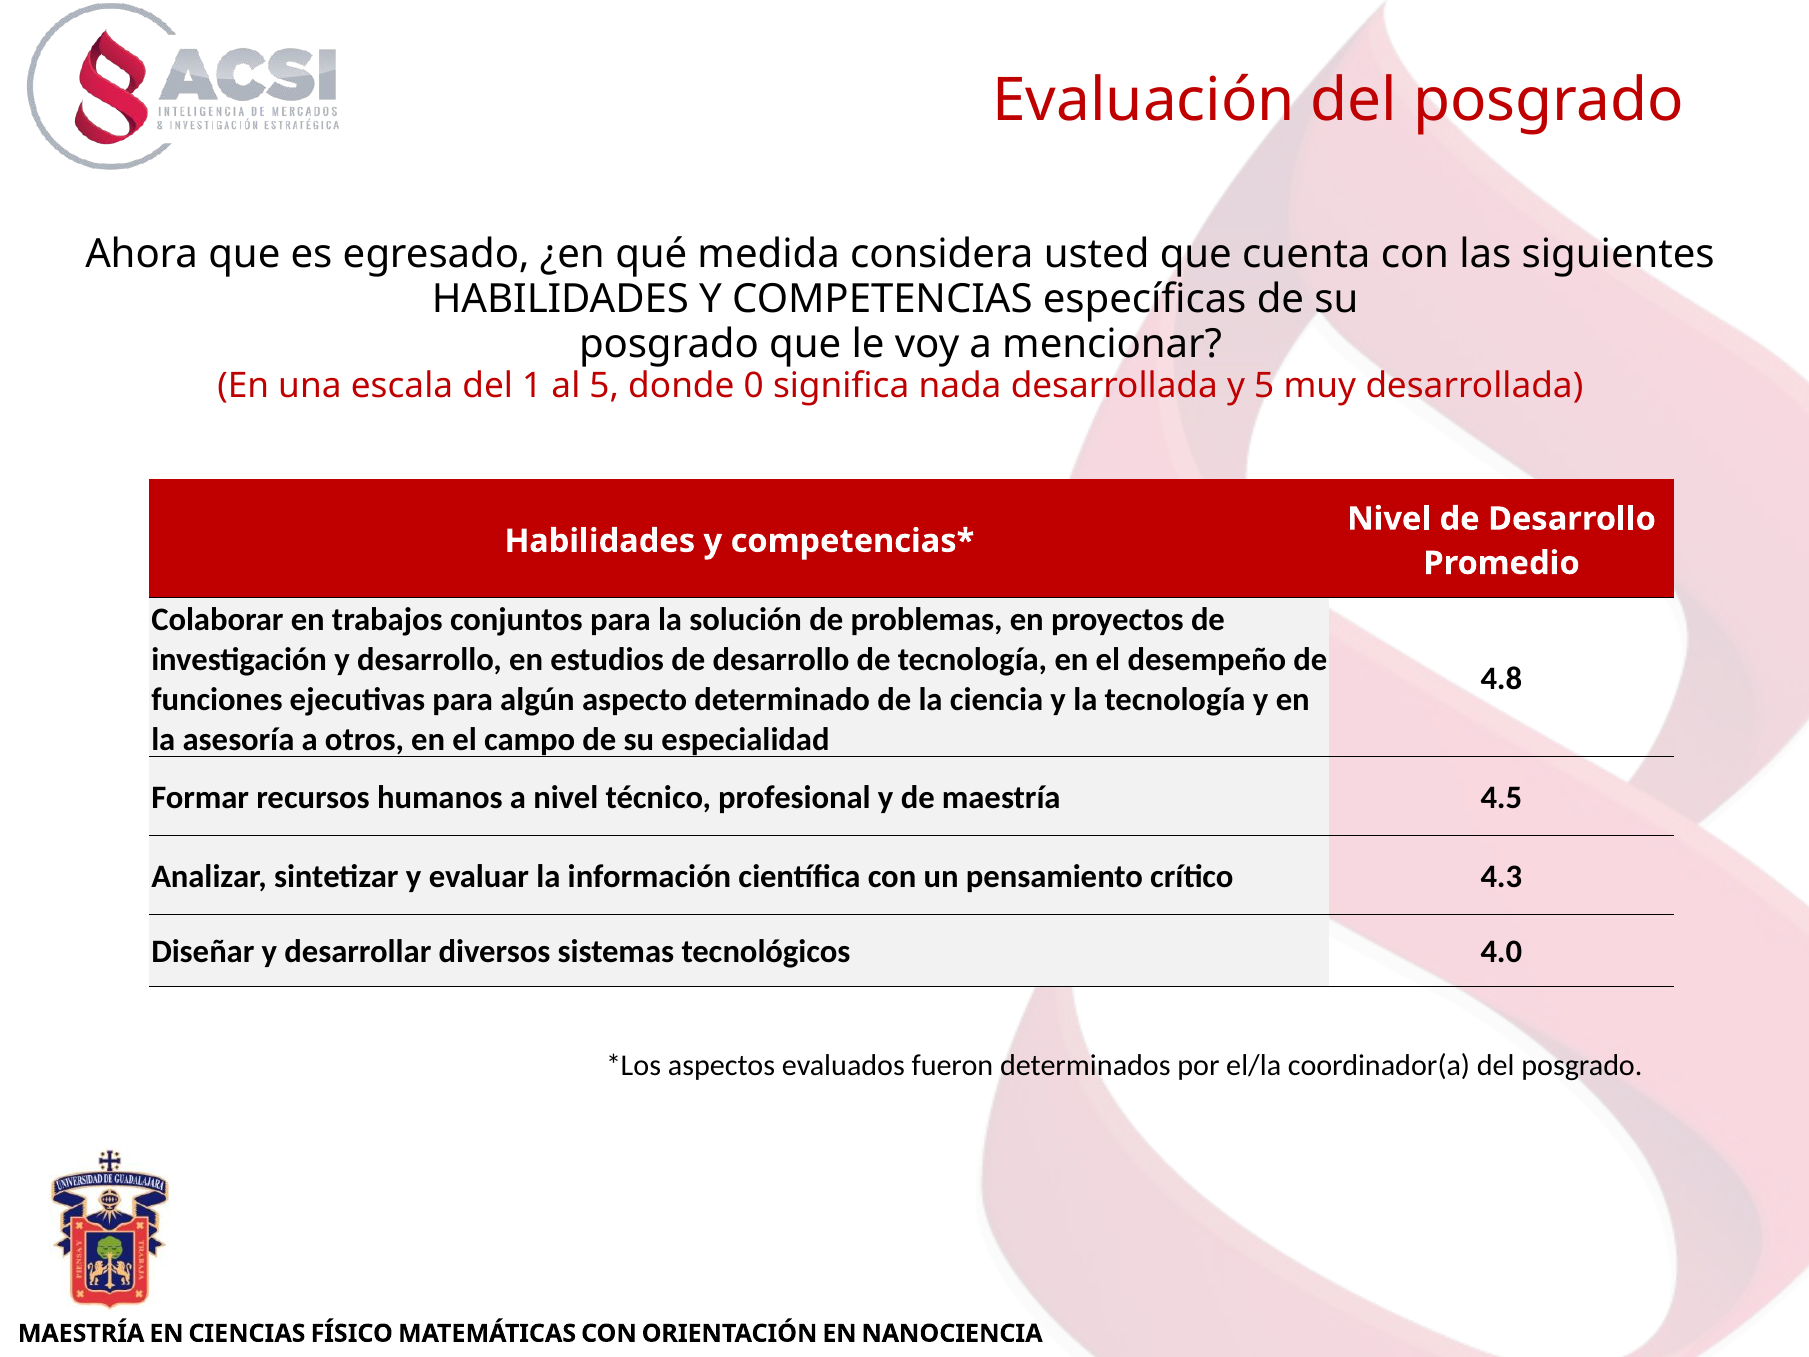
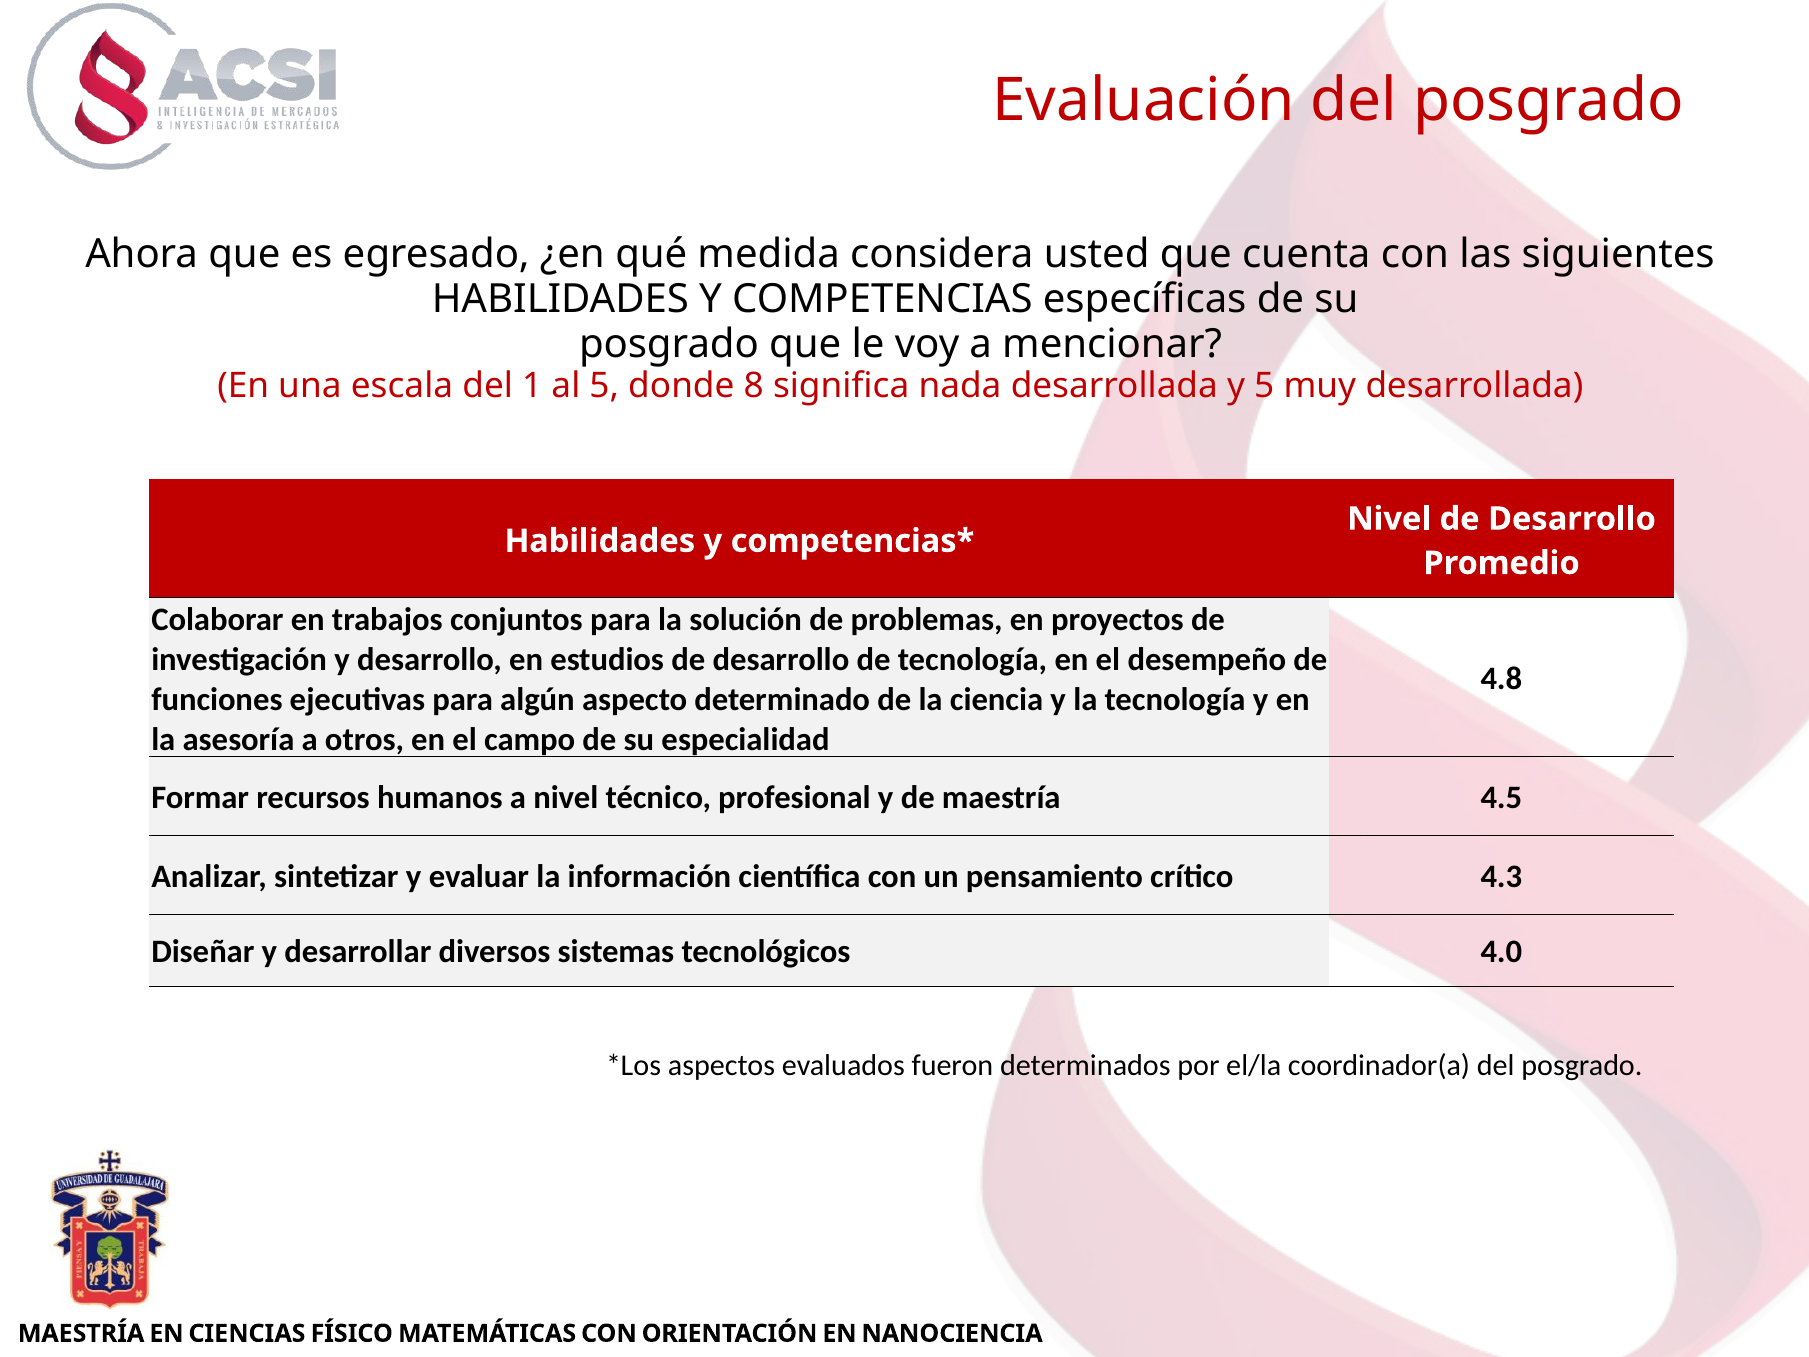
0: 0 -> 8 (754, 386)
